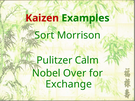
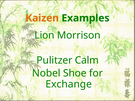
Kaizen colour: red -> orange (42, 18)
Sort: Sort -> Lion (44, 35)
Over: Over -> Shoe (75, 73)
